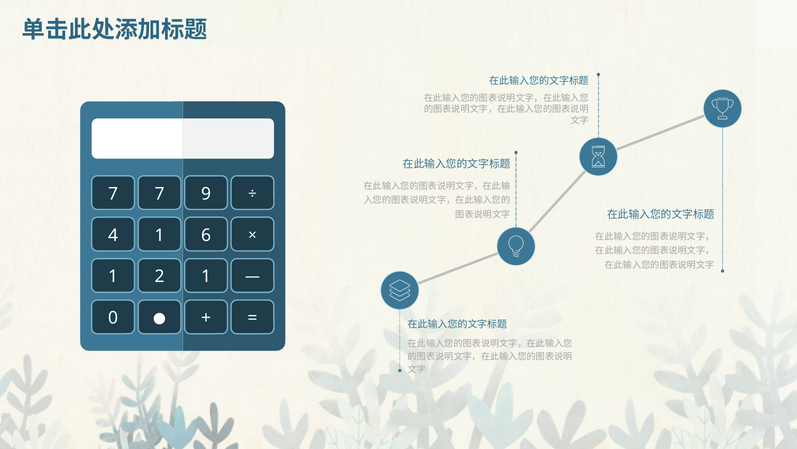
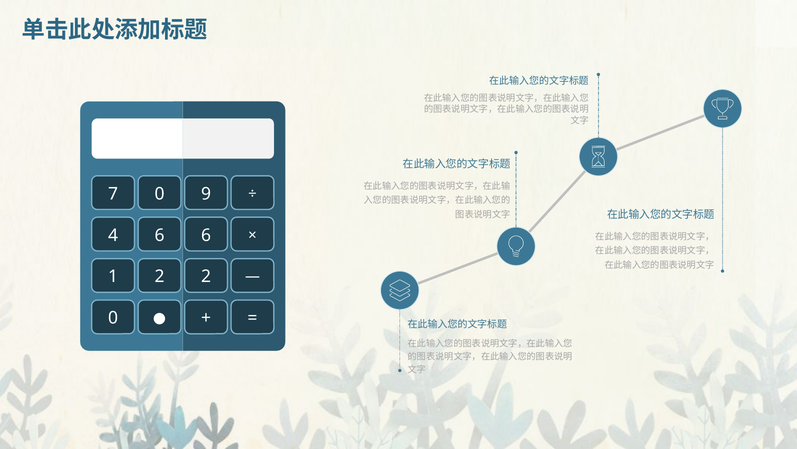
7 7: 7 -> 0 (160, 194)
4 1: 1 -> 6 (160, 235)
2 1: 1 -> 2 (206, 276)
